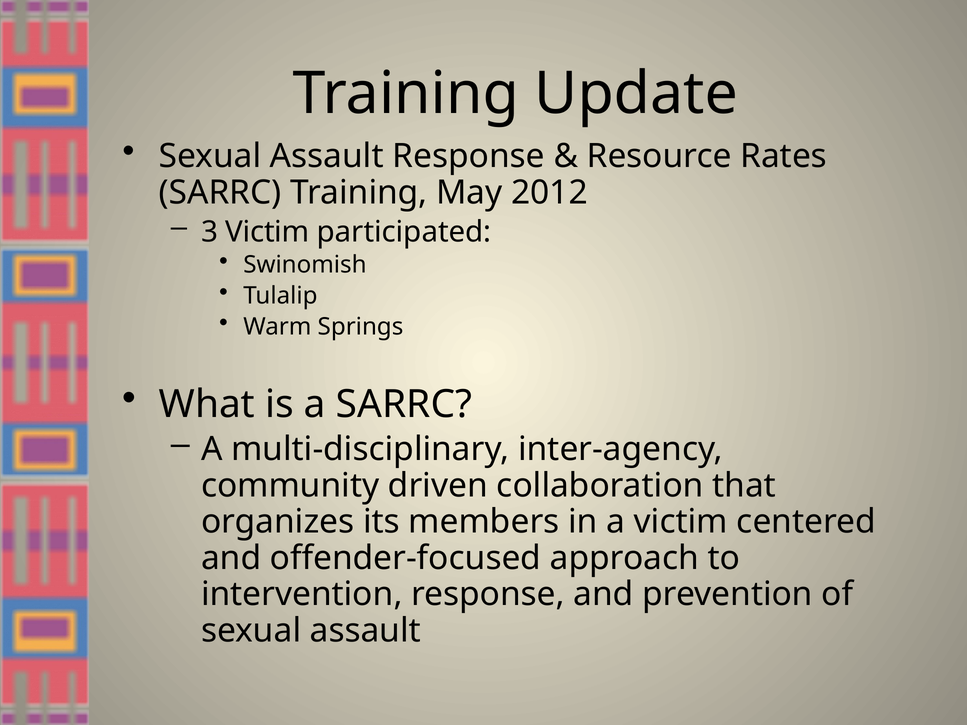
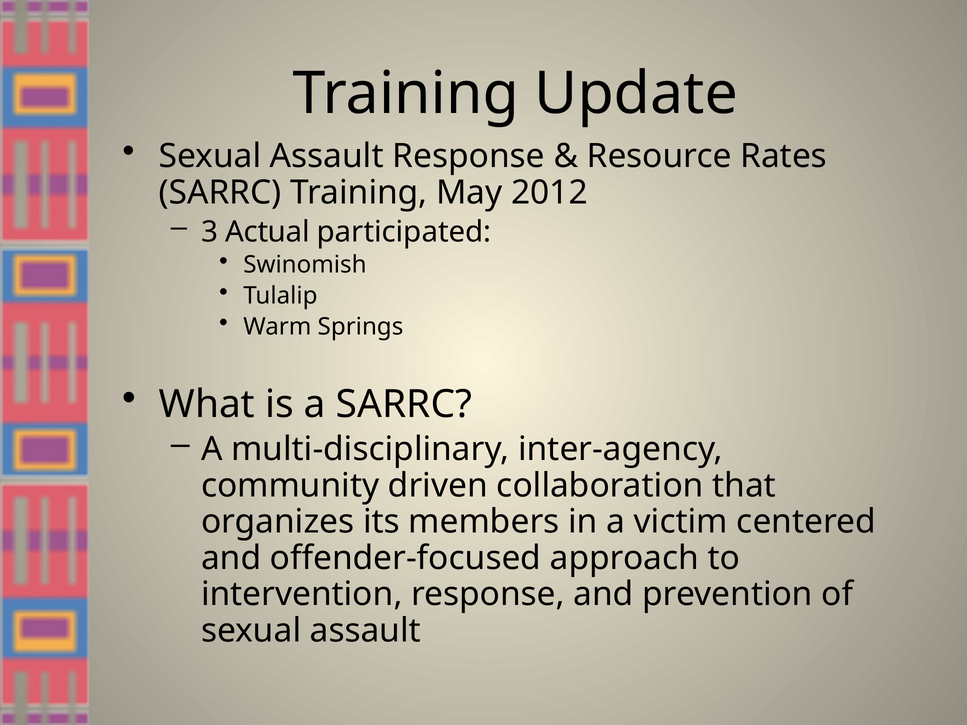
3 Victim: Victim -> Actual (267, 232)
